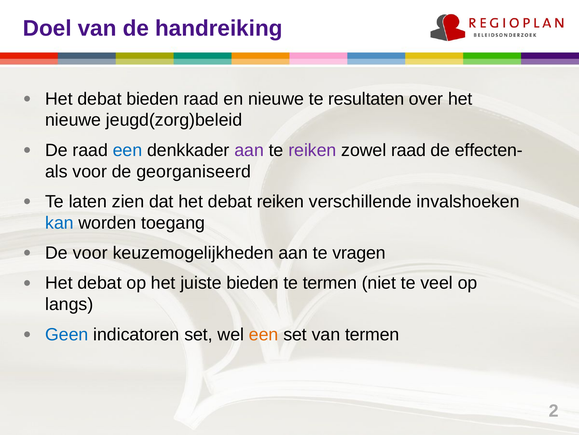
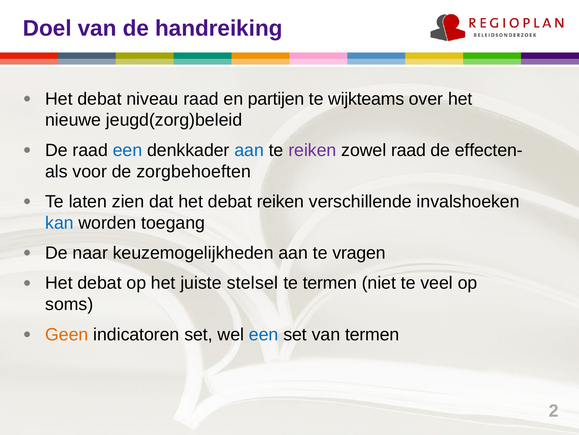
debat bieden: bieden -> niveau (153, 99)
en nieuwe: nieuwe -> partijen (276, 99)
resultaten: resultaten -> wijkteams (366, 99)
aan colour: purple -> blue (249, 150)
georganiseerd: georganiseerd -> zorgbehoeften (194, 171)
De voor: voor -> naar (90, 253)
juiste bieden: bieden -> stelsel (252, 283)
langs: langs -> soms (69, 304)
Geen colour: blue -> orange (67, 334)
een colour: orange -> blue (264, 334)
